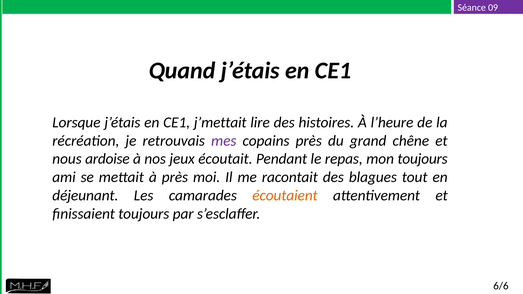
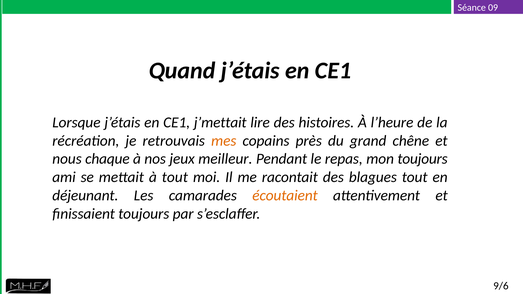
mes colour: purple -> orange (224, 141)
ardoise: ardoise -> chaque (107, 159)
écoutait: écoutait -> meilleur (225, 159)
à près: près -> tout (175, 177)
6/6: 6/6 -> 9/6 (501, 286)
